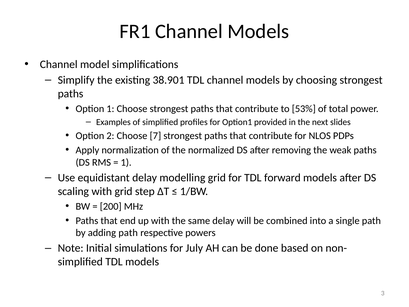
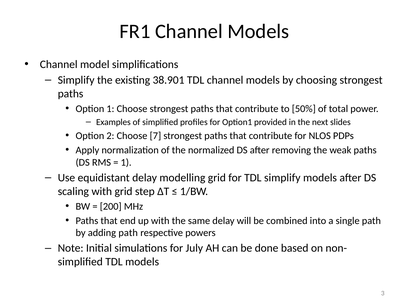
53%: 53% -> 50% (304, 109)
TDL forward: forward -> simplify (282, 178)
